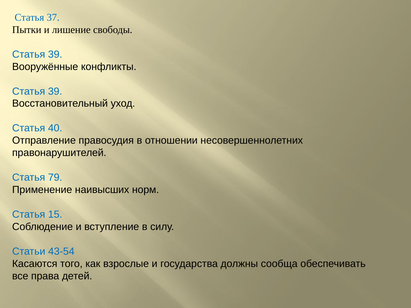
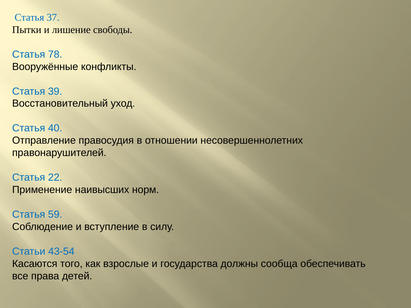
39: 39 -> 78 (55, 54)
79: 79 -> 22 (55, 178)
15: 15 -> 59 (55, 215)
